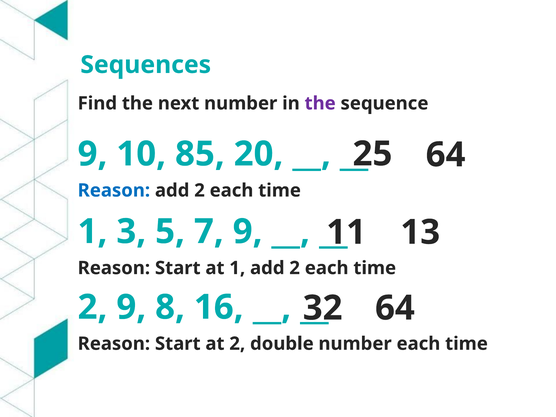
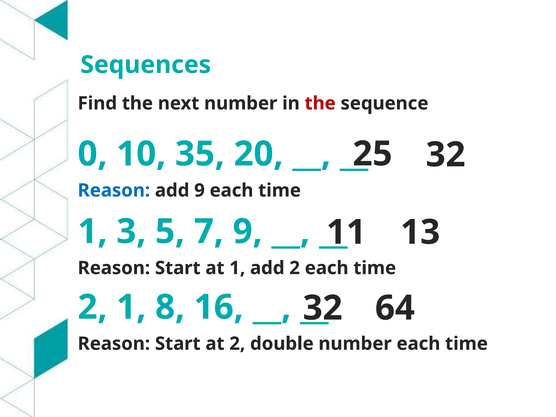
the colour: purple -> red (320, 103)
64: 64 -> 32 (446, 155)
9: 9 -> 0 (93, 154)
85: 85 -> 35 (200, 154)
2: 2 -> 9 (200, 190)
2 9: 9 -> 1 (131, 307)
